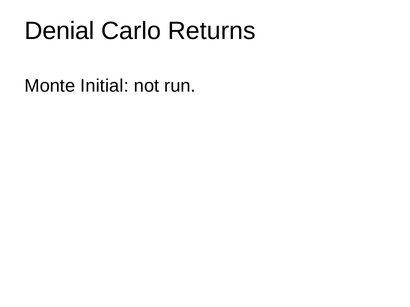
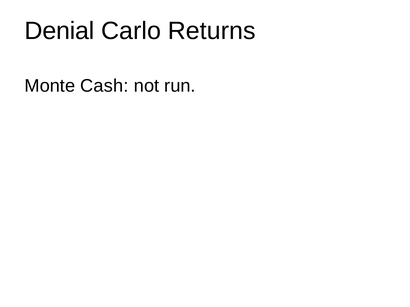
Initial: Initial -> Cash (104, 86)
